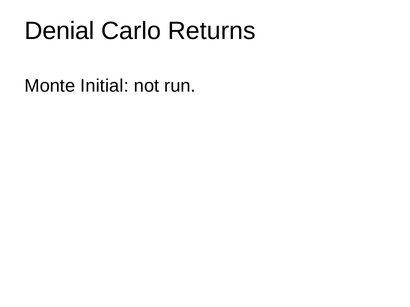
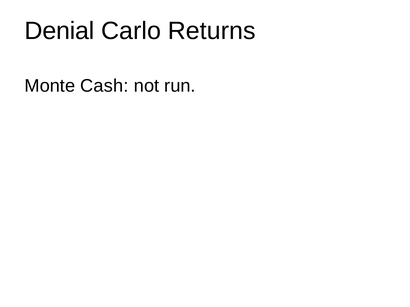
Initial: Initial -> Cash (104, 86)
